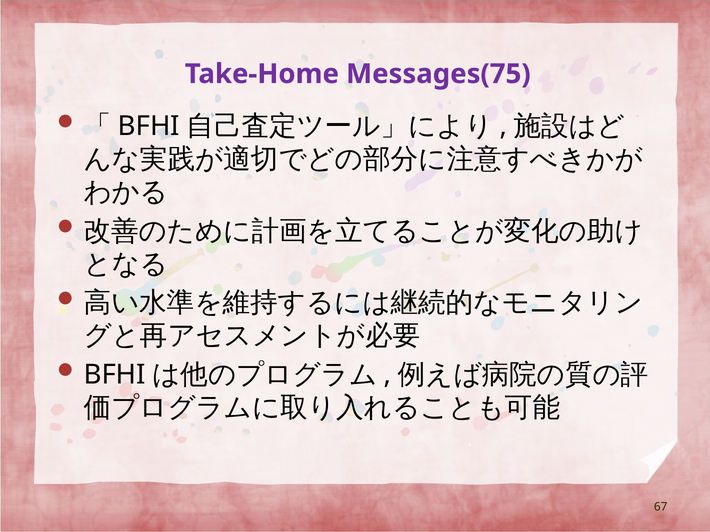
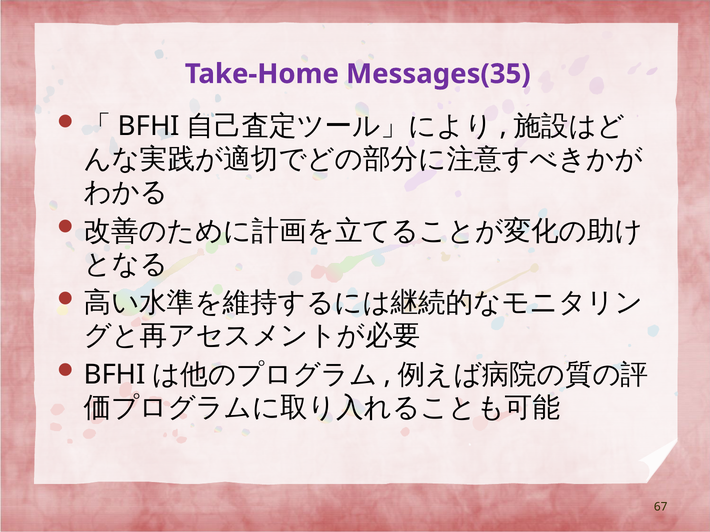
Messages(75: Messages(75 -> Messages(35 (438, 74)
